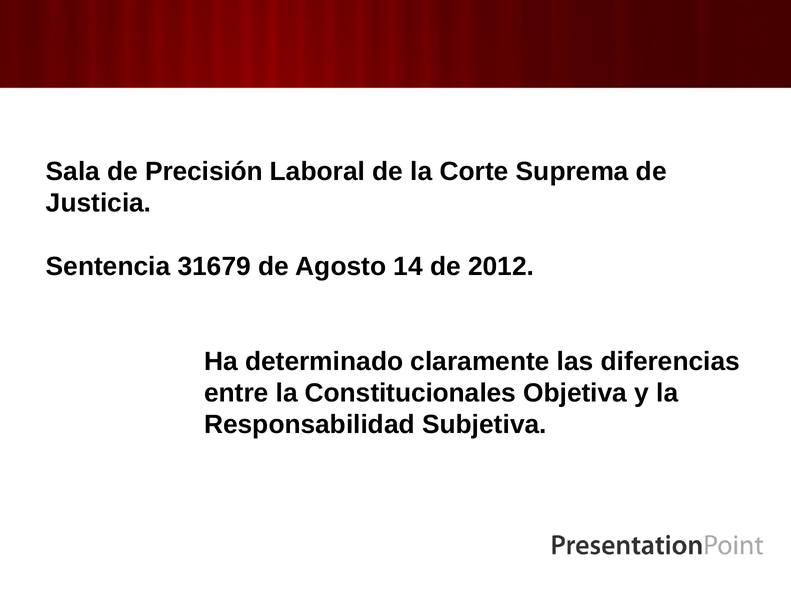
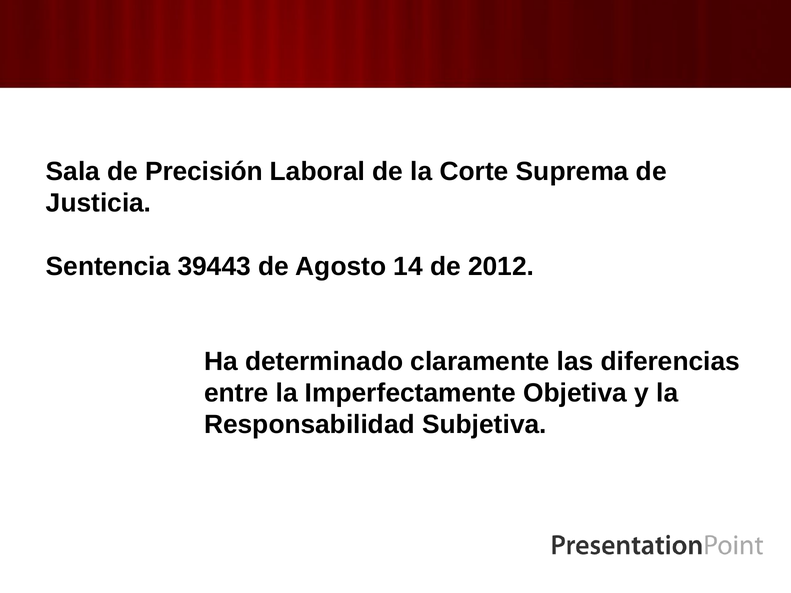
31679: 31679 -> 39443 (214, 267)
Constitucionales: Constitucionales -> Imperfectamente (410, 393)
